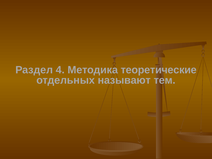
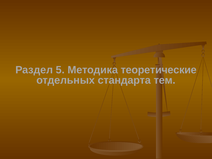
4: 4 -> 5 (60, 70)
называют: называют -> стандарта (124, 80)
